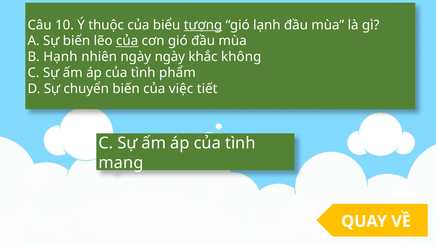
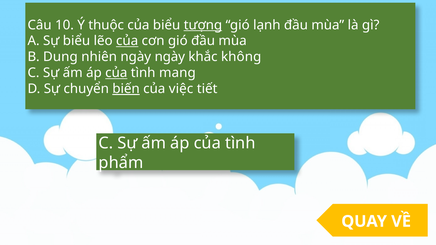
Sự biến: biến -> biểu (76, 41)
Hạnh: Hạnh -> Dung (60, 57)
của underline: none -> present (116, 73)
phẩm: phẩm -> mang (177, 73)
biến underline: none -> present (126, 89)
mang: mang -> phẩm (121, 163)
